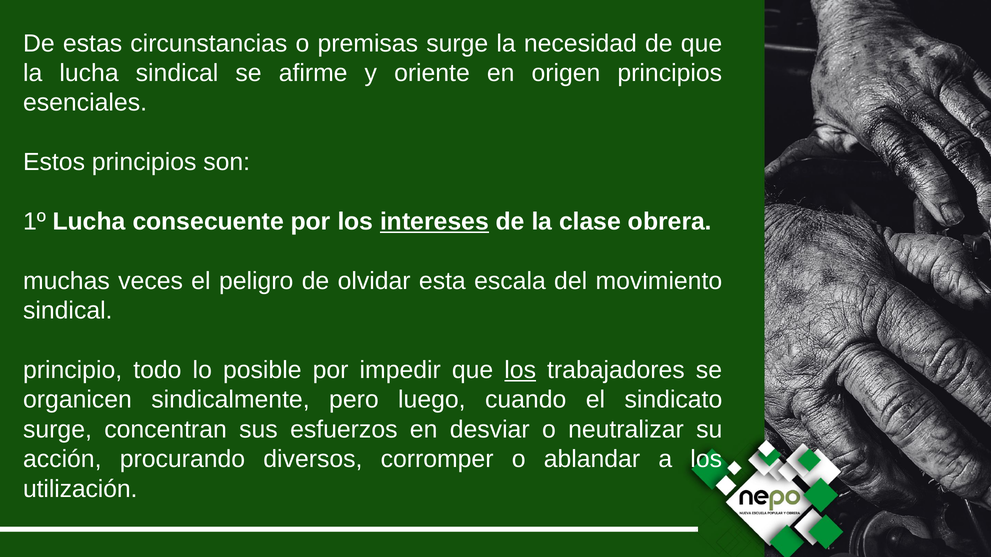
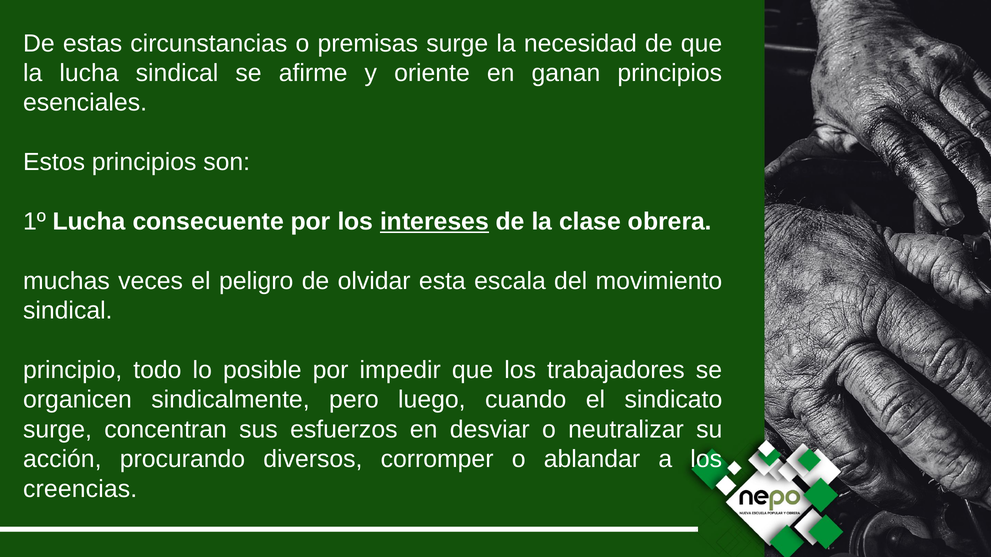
origen: origen -> ganan (566, 73)
los underline: present -> none (520, 370)
utilización: utilización -> creencias (80, 489)
